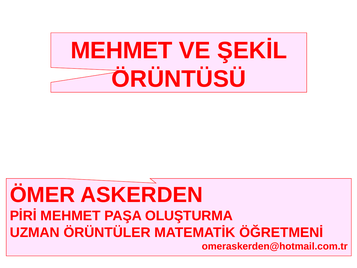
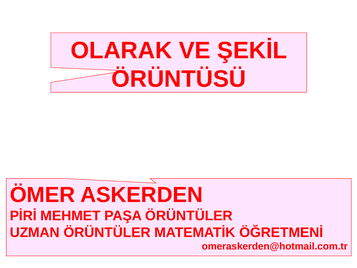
MEHMET: MEHMET -> OLARAK (121, 50)
PAŞA OLUŞTURMA: OLUŞTURMA -> ÖRÜNTÜLER (189, 216)
